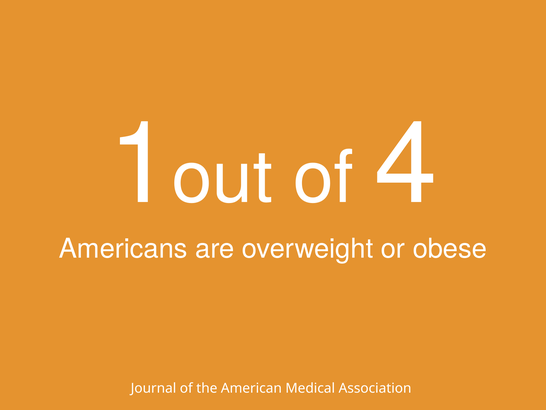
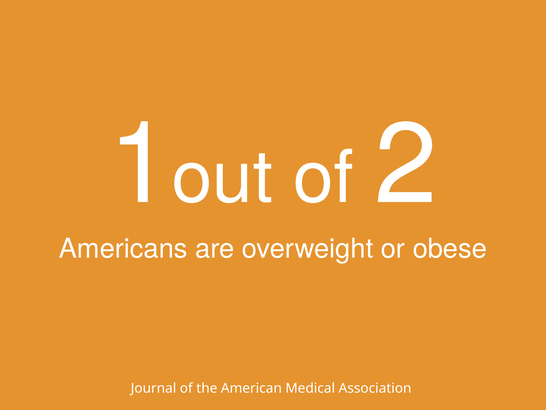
4: 4 -> 2 (406, 164)
